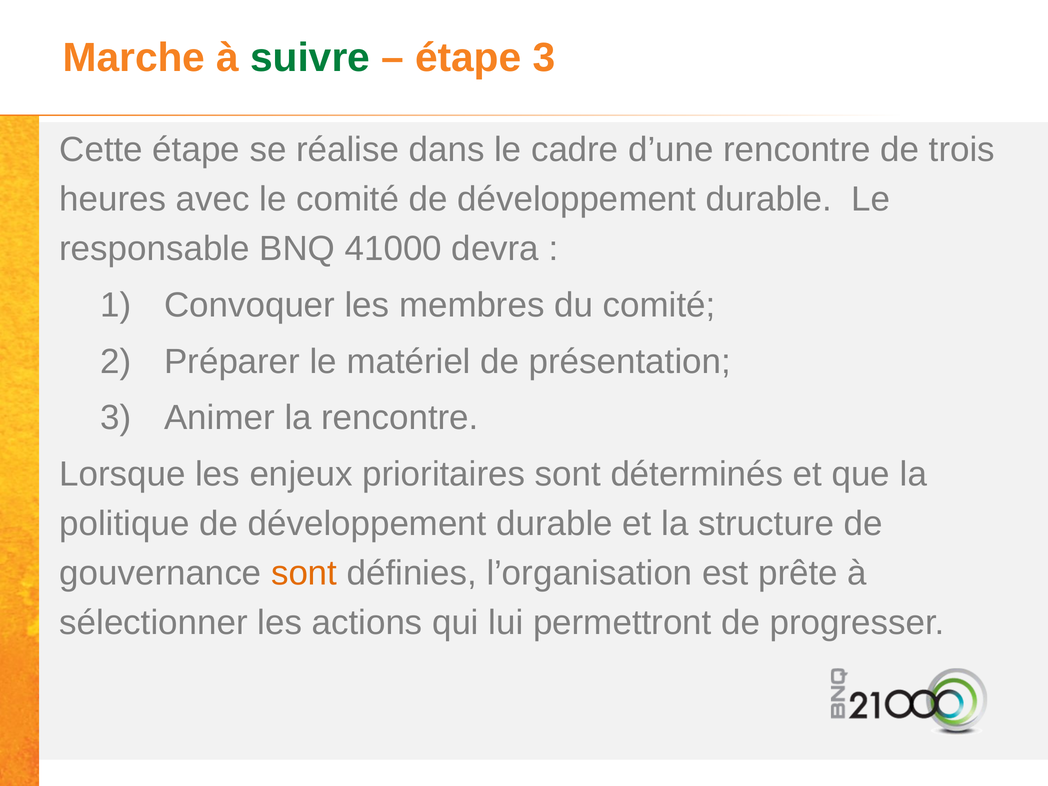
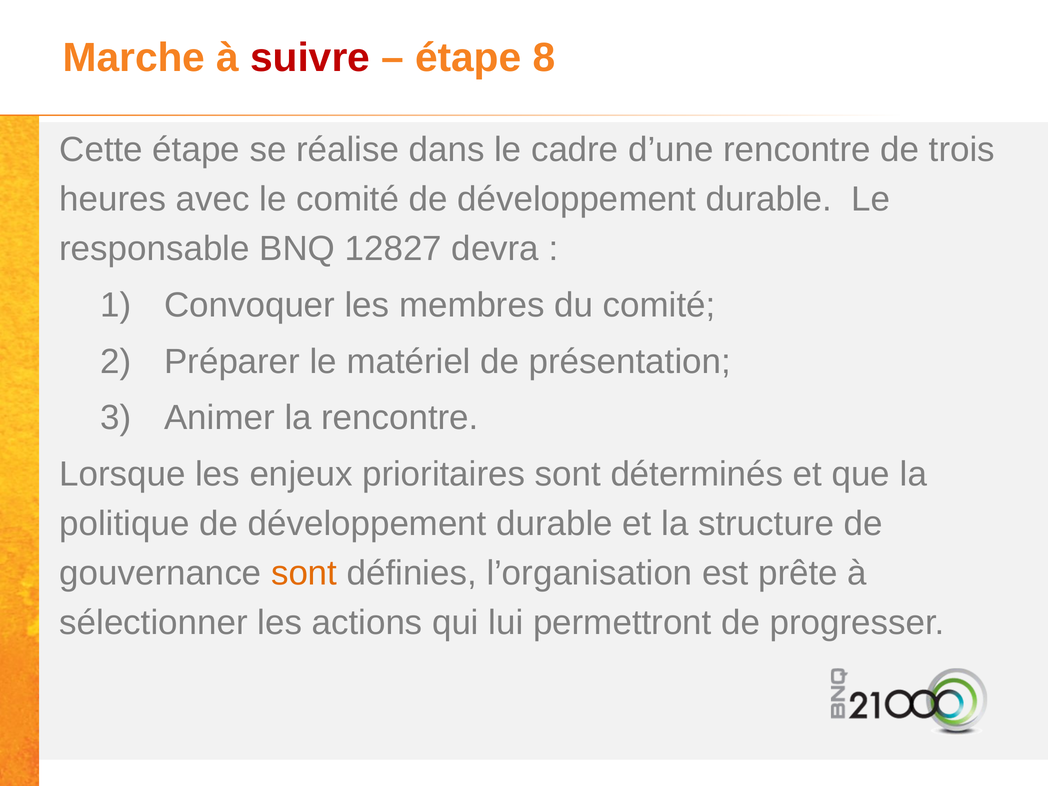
suivre colour: green -> red (310, 58)
étape 3: 3 -> 8 (544, 58)
41000: 41000 -> 12827 (393, 249)
